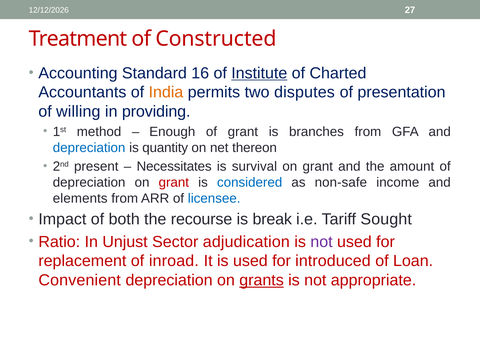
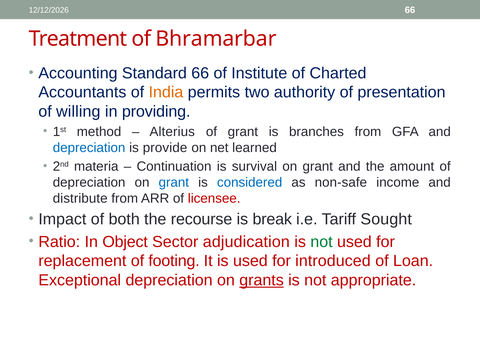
27: 27 -> 66 (410, 10)
Constructed: Constructed -> Bhramarbar (216, 39)
Standard 16: 16 -> 66 (200, 73)
Institute underline: present -> none (259, 73)
disputes: disputes -> authority (305, 92)
Enough: Enough -> Alterius (172, 132)
quantity: quantity -> provide (165, 148)
thereon: thereon -> learned (255, 148)
present: present -> materia (96, 166)
Necessitates: Necessitates -> Continuation (174, 166)
grant colour: red -> blue (174, 182)
elements: elements -> distribute (80, 198)
licensee colour: blue -> red (214, 198)
Unjust: Unjust -> Object (125, 242)
not colour: purple -> green (321, 242)
inroad: inroad -> footing (174, 261)
Convenient: Convenient -> Exceptional (80, 280)
